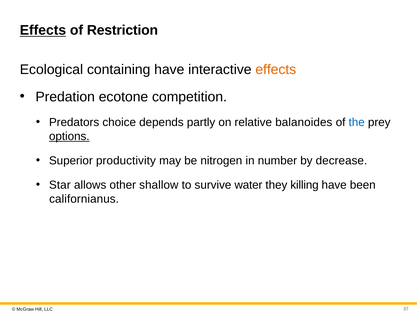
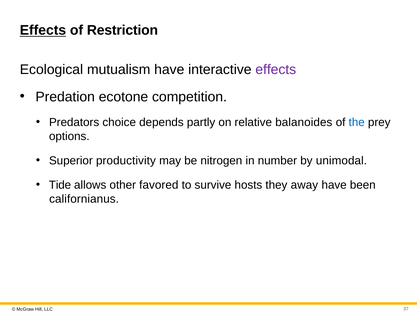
containing: containing -> mutualism (119, 70)
effects colour: orange -> purple (276, 70)
options underline: present -> none (69, 136)
decrease: decrease -> unimodal (341, 161)
Star: Star -> Tide (60, 185)
shallow: shallow -> favored (159, 185)
water: water -> hosts (248, 185)
killing: killing -> away (304, 185)
